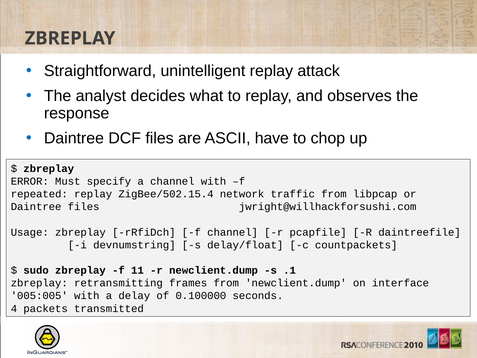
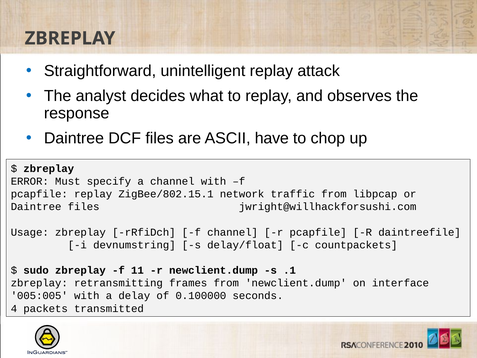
repeated: repeated -> pcapfile (39, 194)
ZigBee/502.15.4: ZigBee/502.15.4 -> ZigBee/802.15.1 (166, 194)
